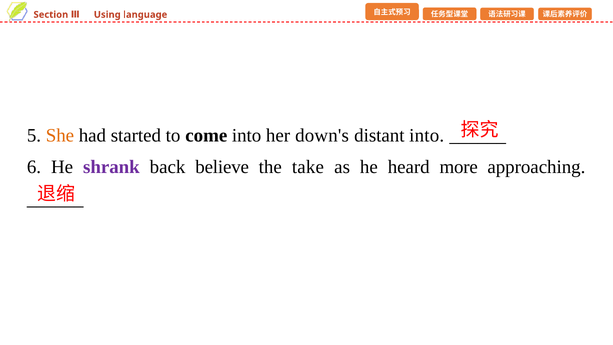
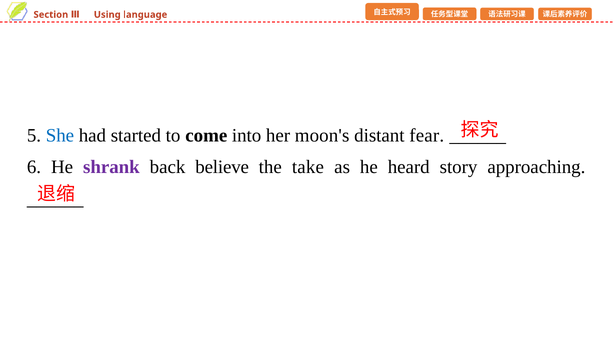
She colour: orange -> blue (60, 135)
down's: down's -> moon's (322, 135)
distant into: into -> fear (427, 135)
more: more -> story (459, 167)
